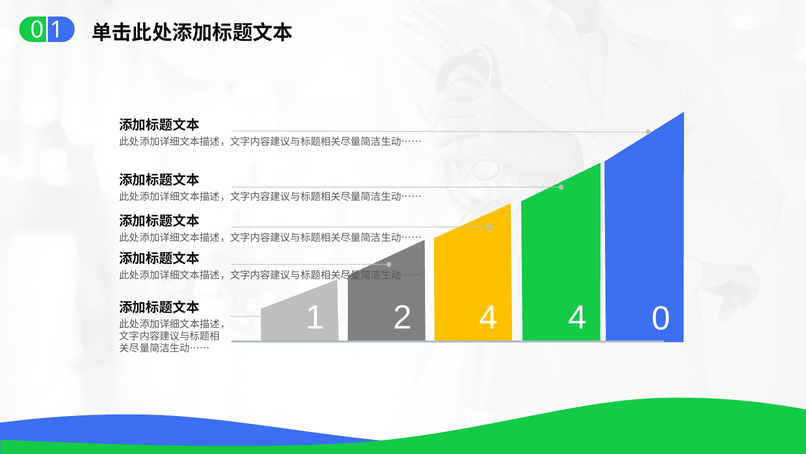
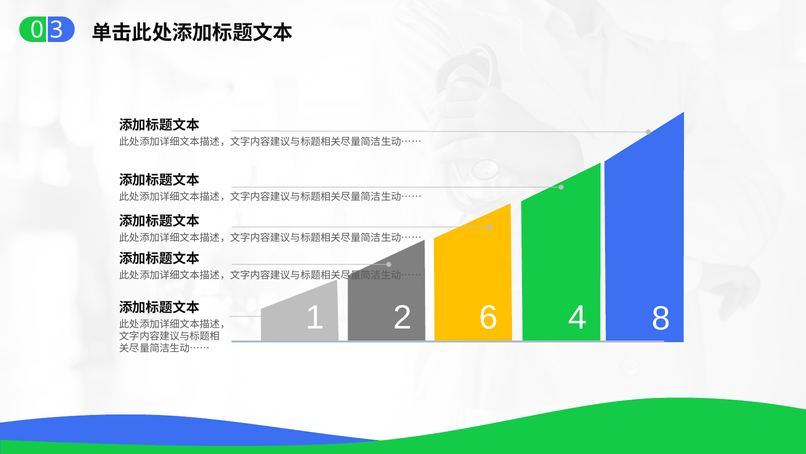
0 1: 1 -> 3 (57, 30)
2 4: 4 -> 6 (488, 317)
4 0: 0 -> 8 (661, 318)
